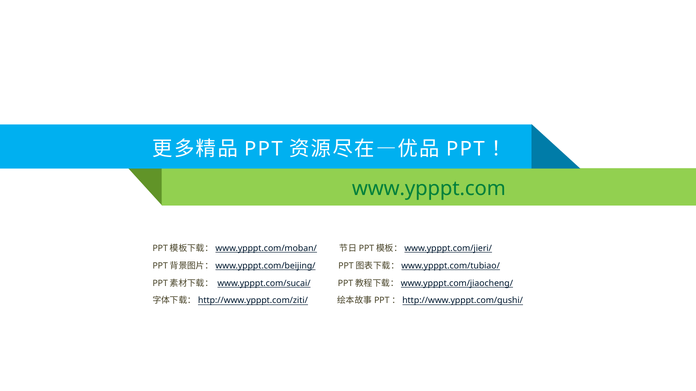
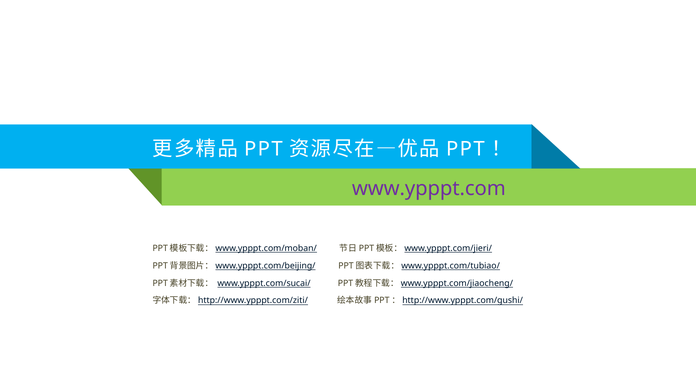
www.ypppt.com colour: green -> purple (429, 189)
